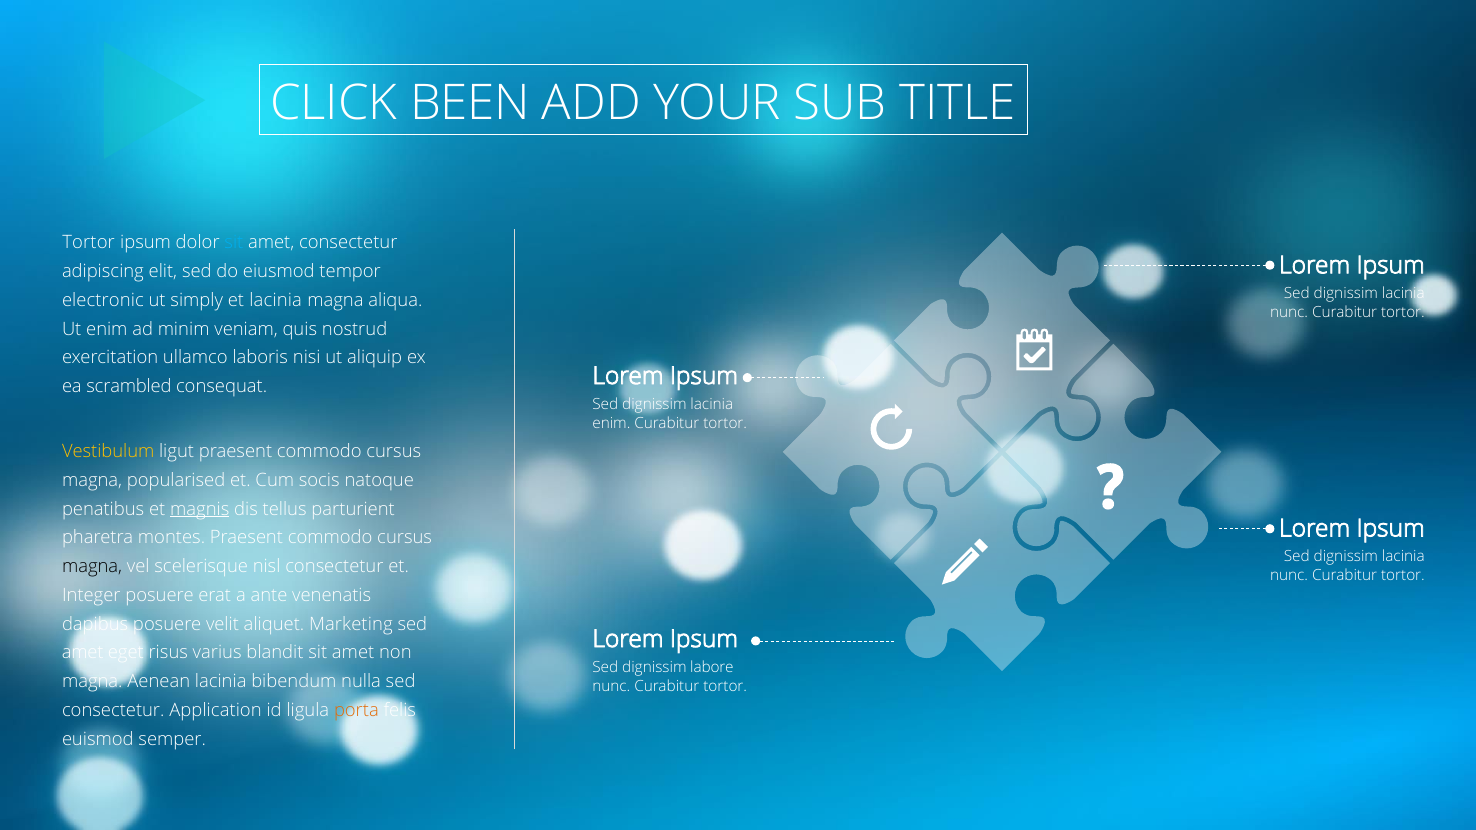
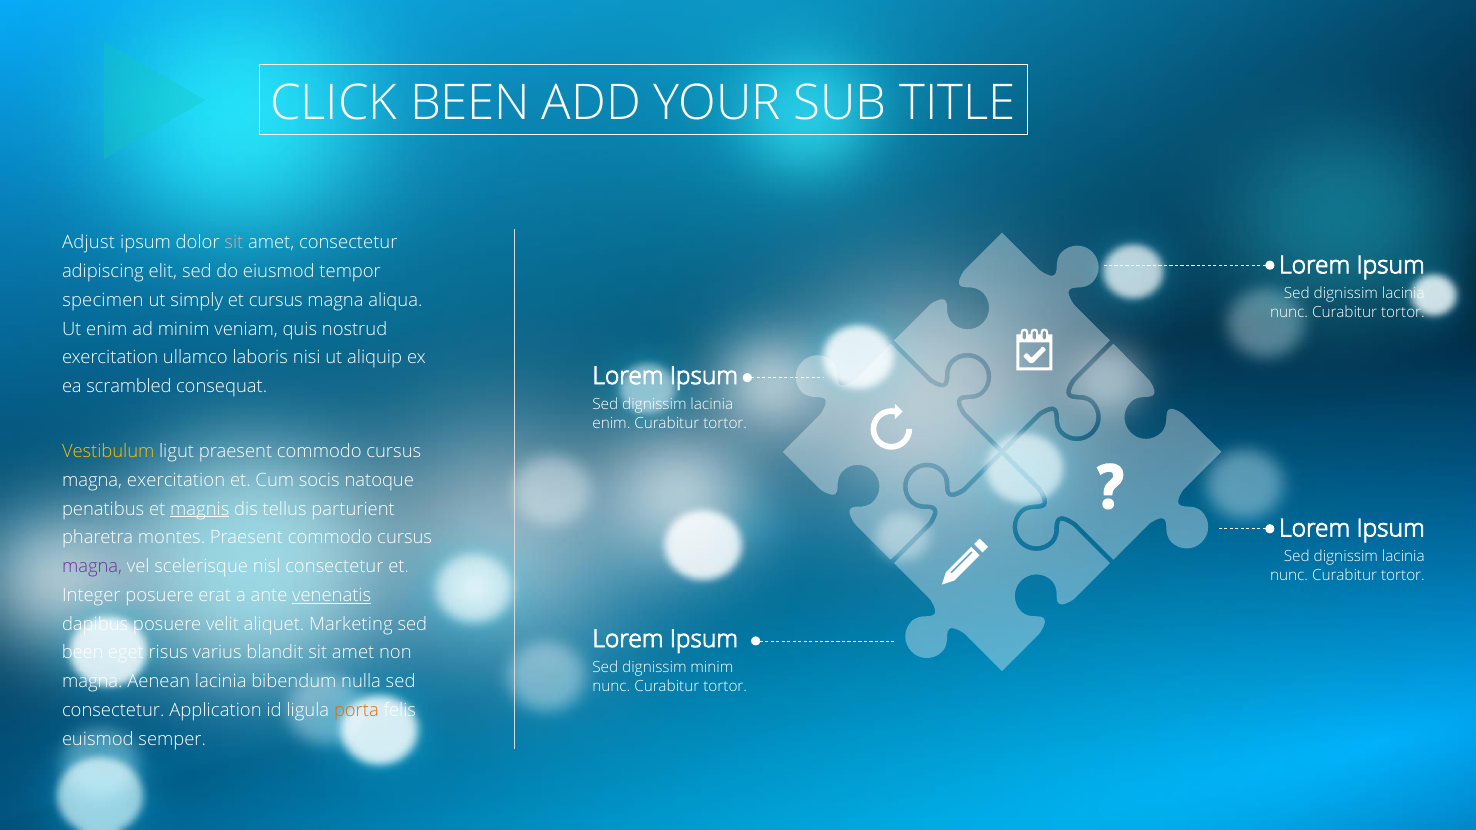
Tortor: Tortor -> Adjust (89, 243)
sit colour: light blue -> pink (234, 243)
electronic: electronic -> specimen (103, 300)
et lacinia: lacinia -> cursus (276, 300)
magna popularised: popularised -> exercitation (176, 480)
magna colour: black -> purple (92, 567)
venenatis underline: none -> present (332, 595)
amet: amet -> been (83, 653)
dignissim labore: labore -> minim (712, 668)
